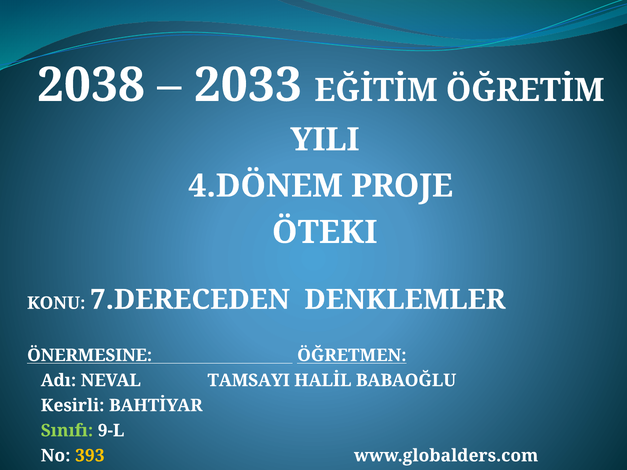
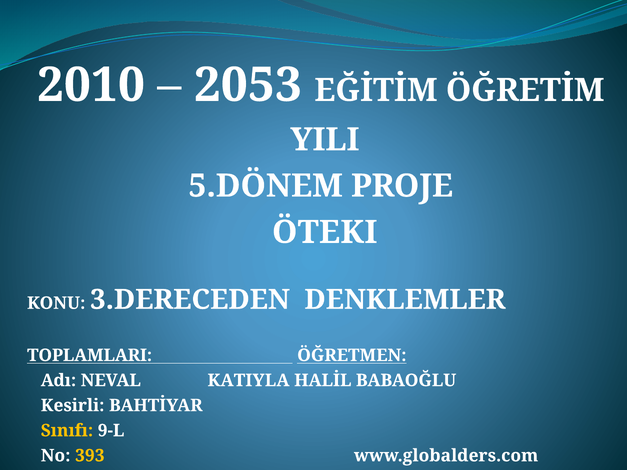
2038: 2038 -> 2010 (91, 85)
2033: 2033 -> 2053 (248, 85)
4.DÖNEM: 4.DÖNEM -> 5.DÖNEM (266, 186)
7.DERECEDEN: 7.DERECEDEN -> 3.DERECEDEN (190, 300)
ÖNERMESINE: ÖNERMESINE -> TOPLAMLARI (90, 356)
TAMSAYI: TAMSAYI -> KATIYLA (249, 381)
Sınıfı colour: light green -> yellow (67, 431)
